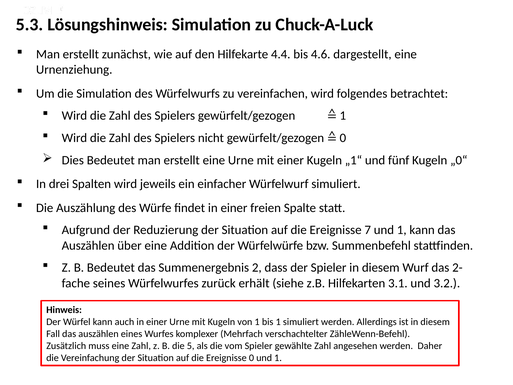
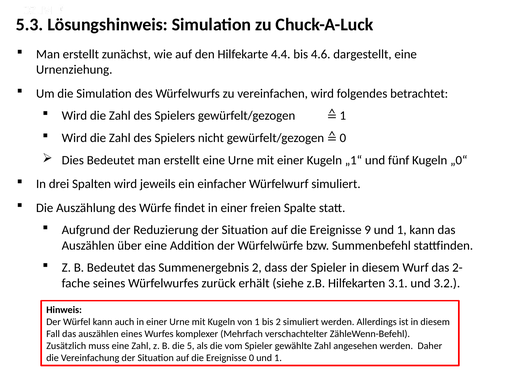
7: 7 -> 9 (368, 230)
bis 1: 1 -> 2 (278, 322)
